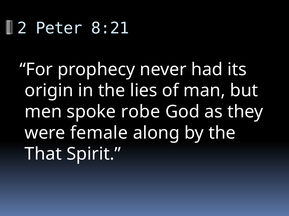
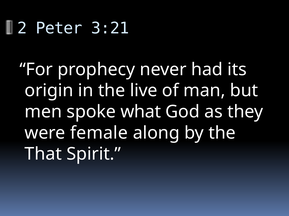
8:21: 8:21 -> 3:21 (110, 28)
lies: lies -> live (144, 91)
robe: robe -> what (141, 112)
